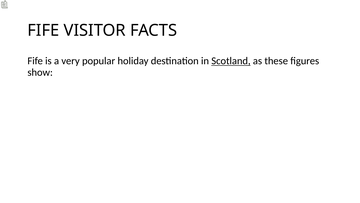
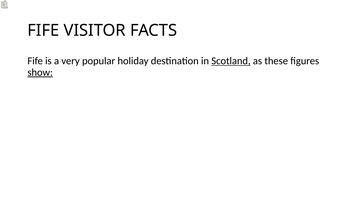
show underline: none -> present (40, 72)
